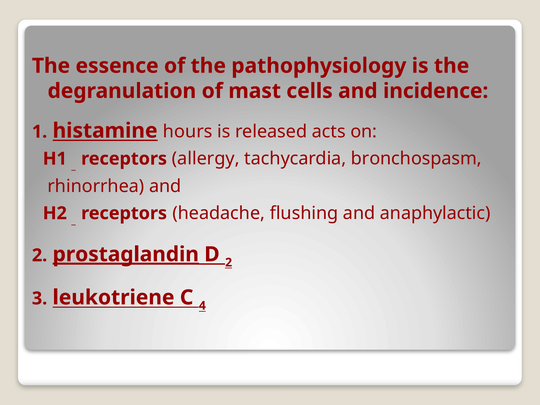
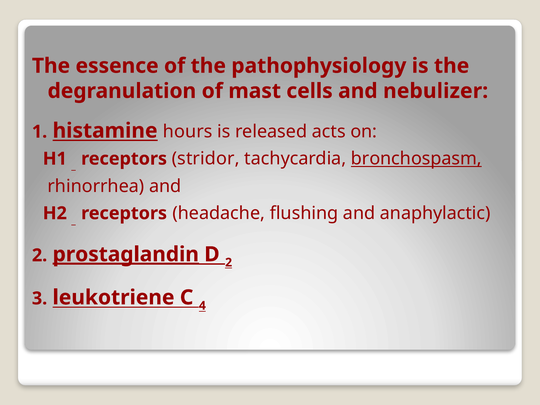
incidence: incidence -> nebulizer (436, 91)
allergy: allergy -> stridor (206, 159)
bronchospasm underline: none -> present (416, 159)
